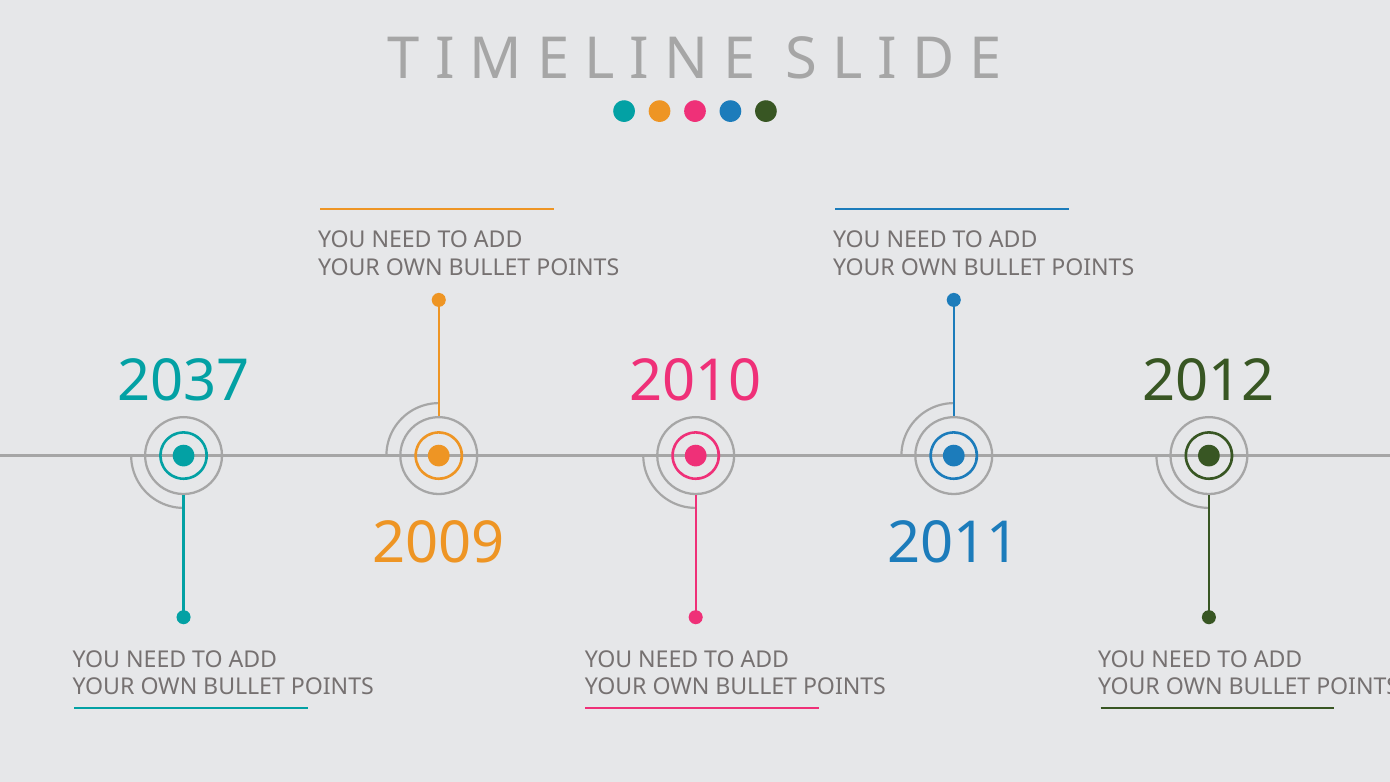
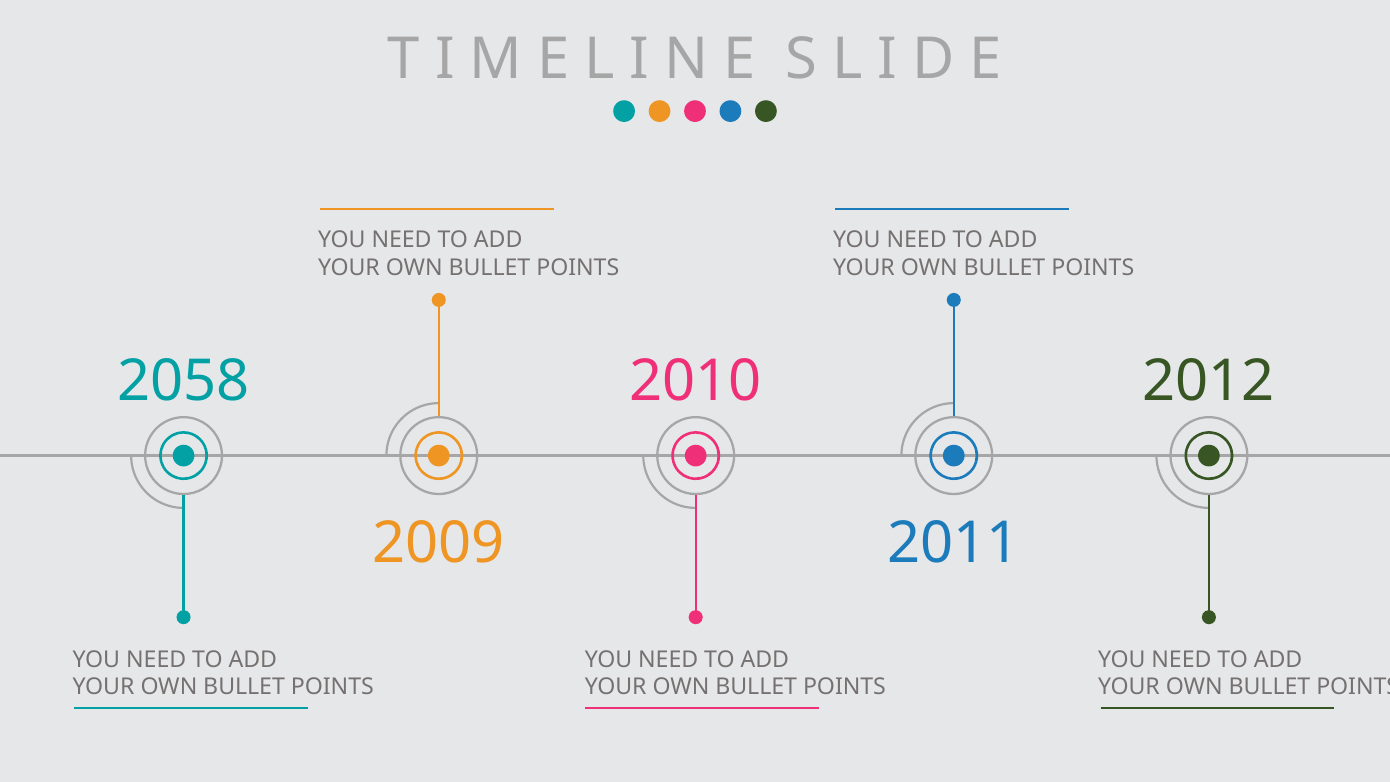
2037: 2037 -> 2058 (184, 382)
